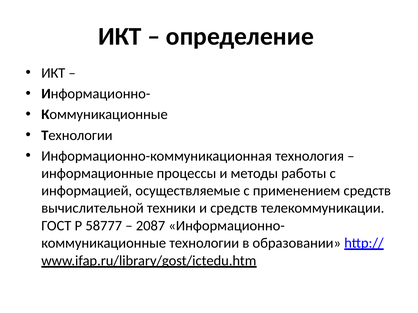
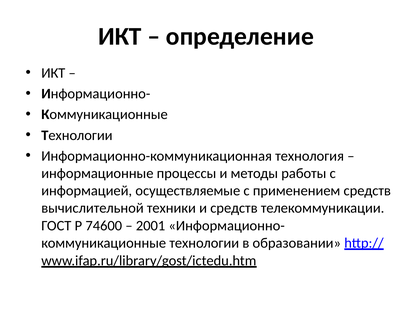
58777: 58777 -> 74600 (104, 226)
2087: 2087 -> 2001 (151, 226)
